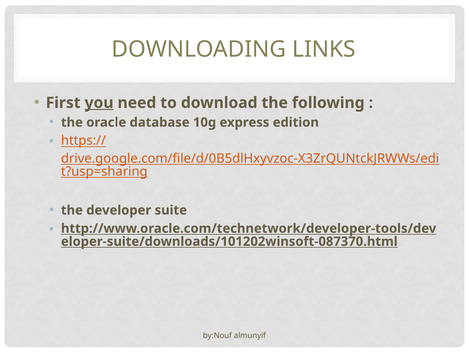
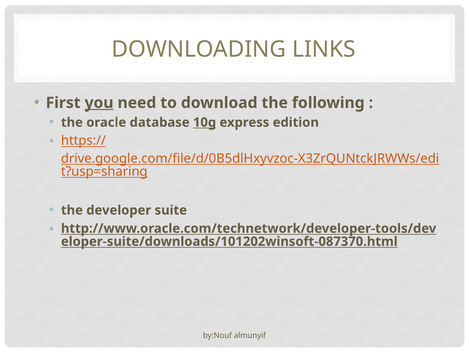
10g underline: none -> present (205, 122)
